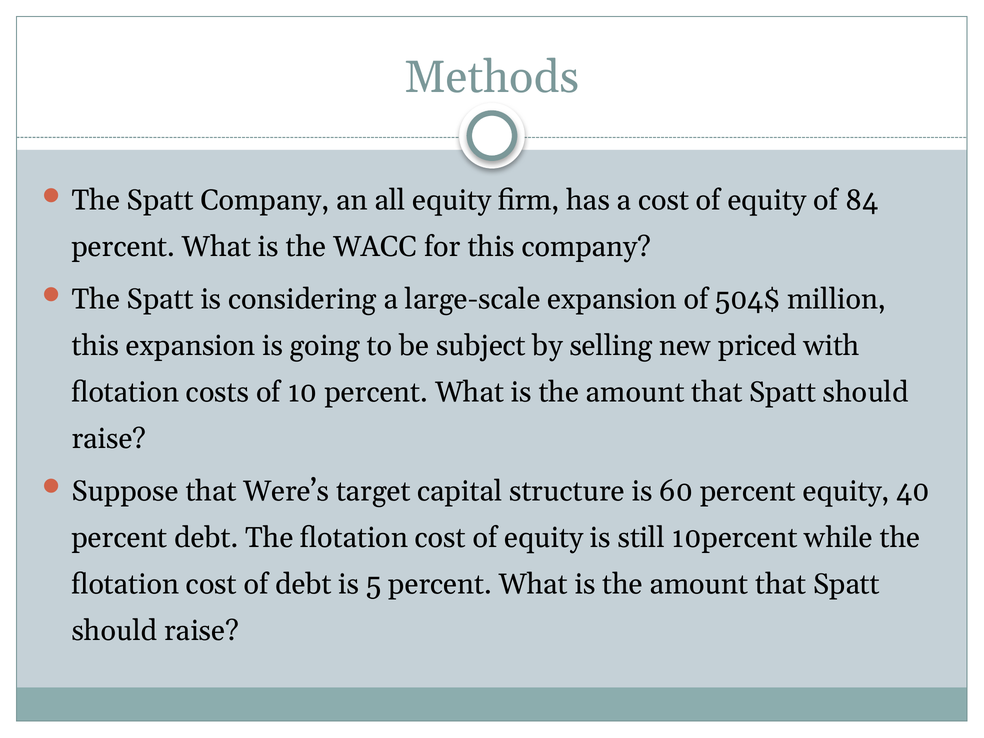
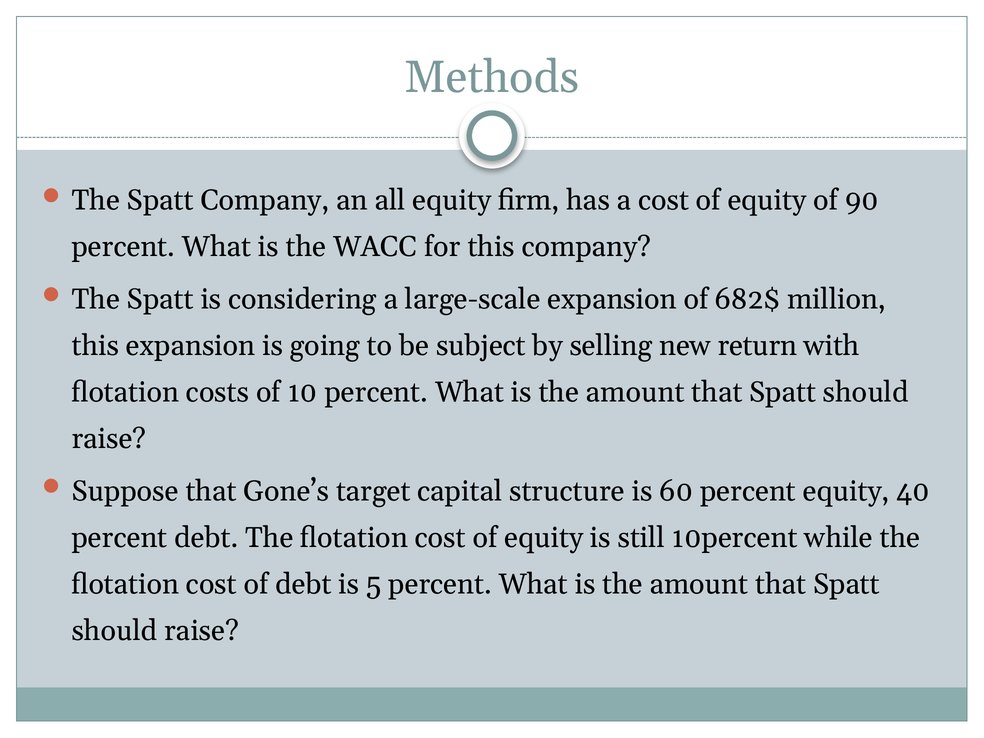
84: 84 -> 90 (862, 200)
504$: 504$ -> 682$ (748, 299)
priced: priced -> return (757, 346)
Were’s: Were’s -> Gone’s (286, 491)
